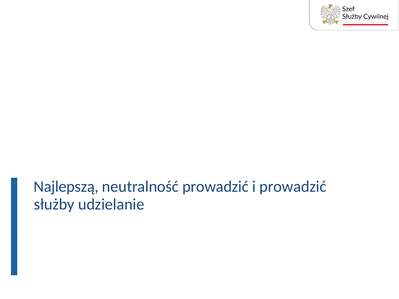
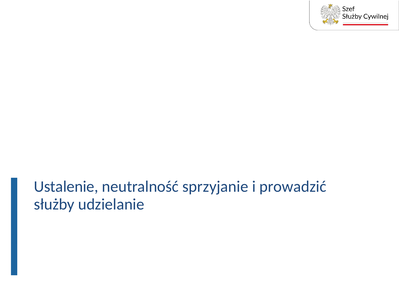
Najlepszą: Najlepszą -> Ustalenie (66, 187)
neutralność prowadzić: prowadzić -> sprzyjanie (215, 187)
